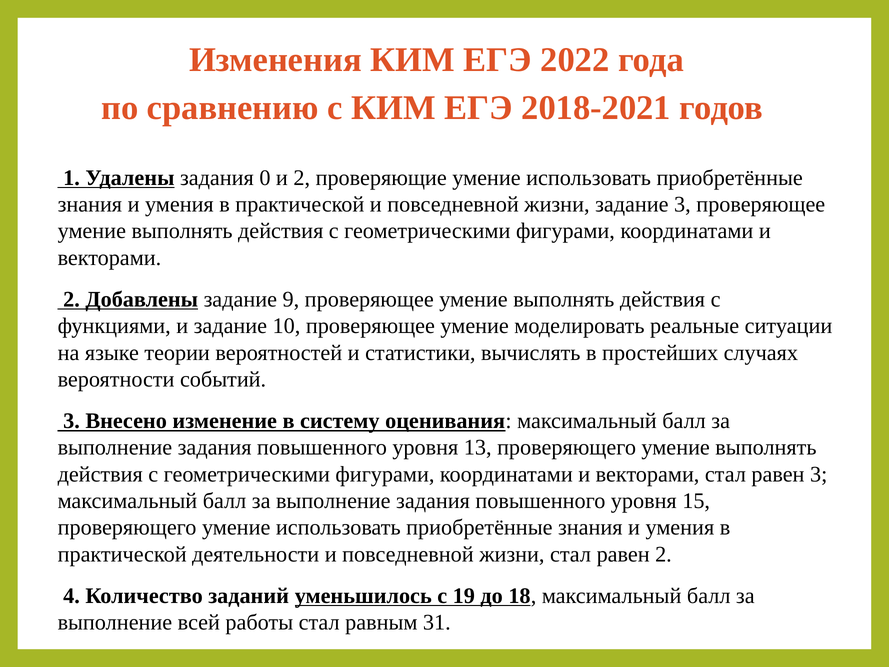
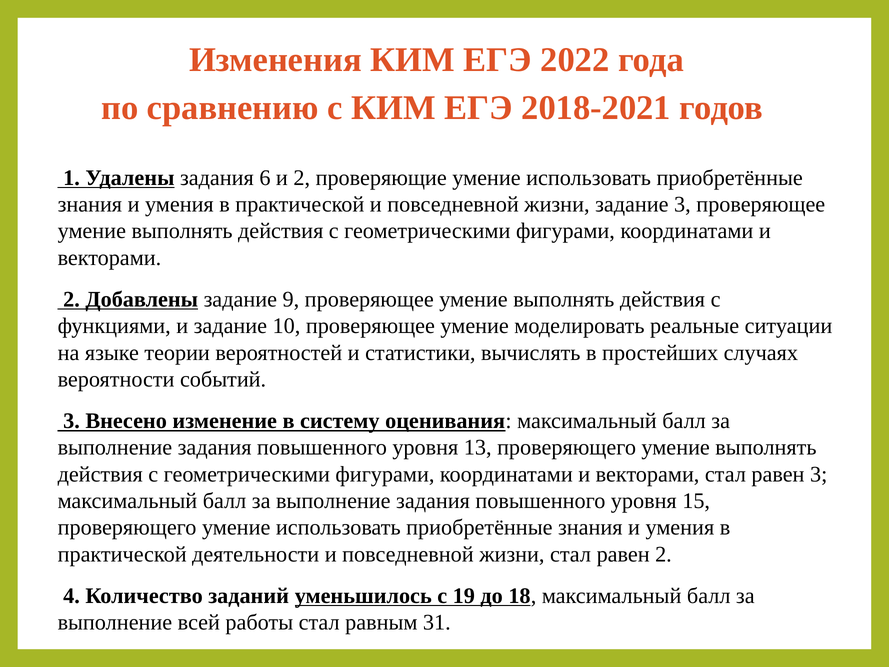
0: 0 -> 6 (265, 178)
